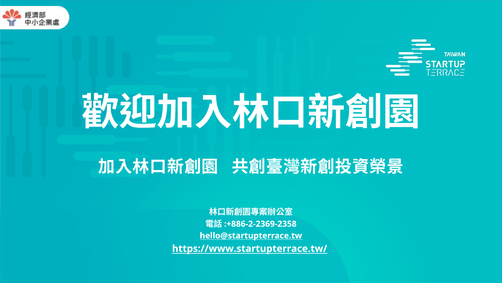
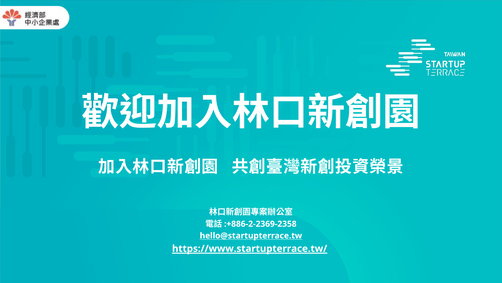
https://www.startupterrace.tw/ underline: none -> present (250, 248)
